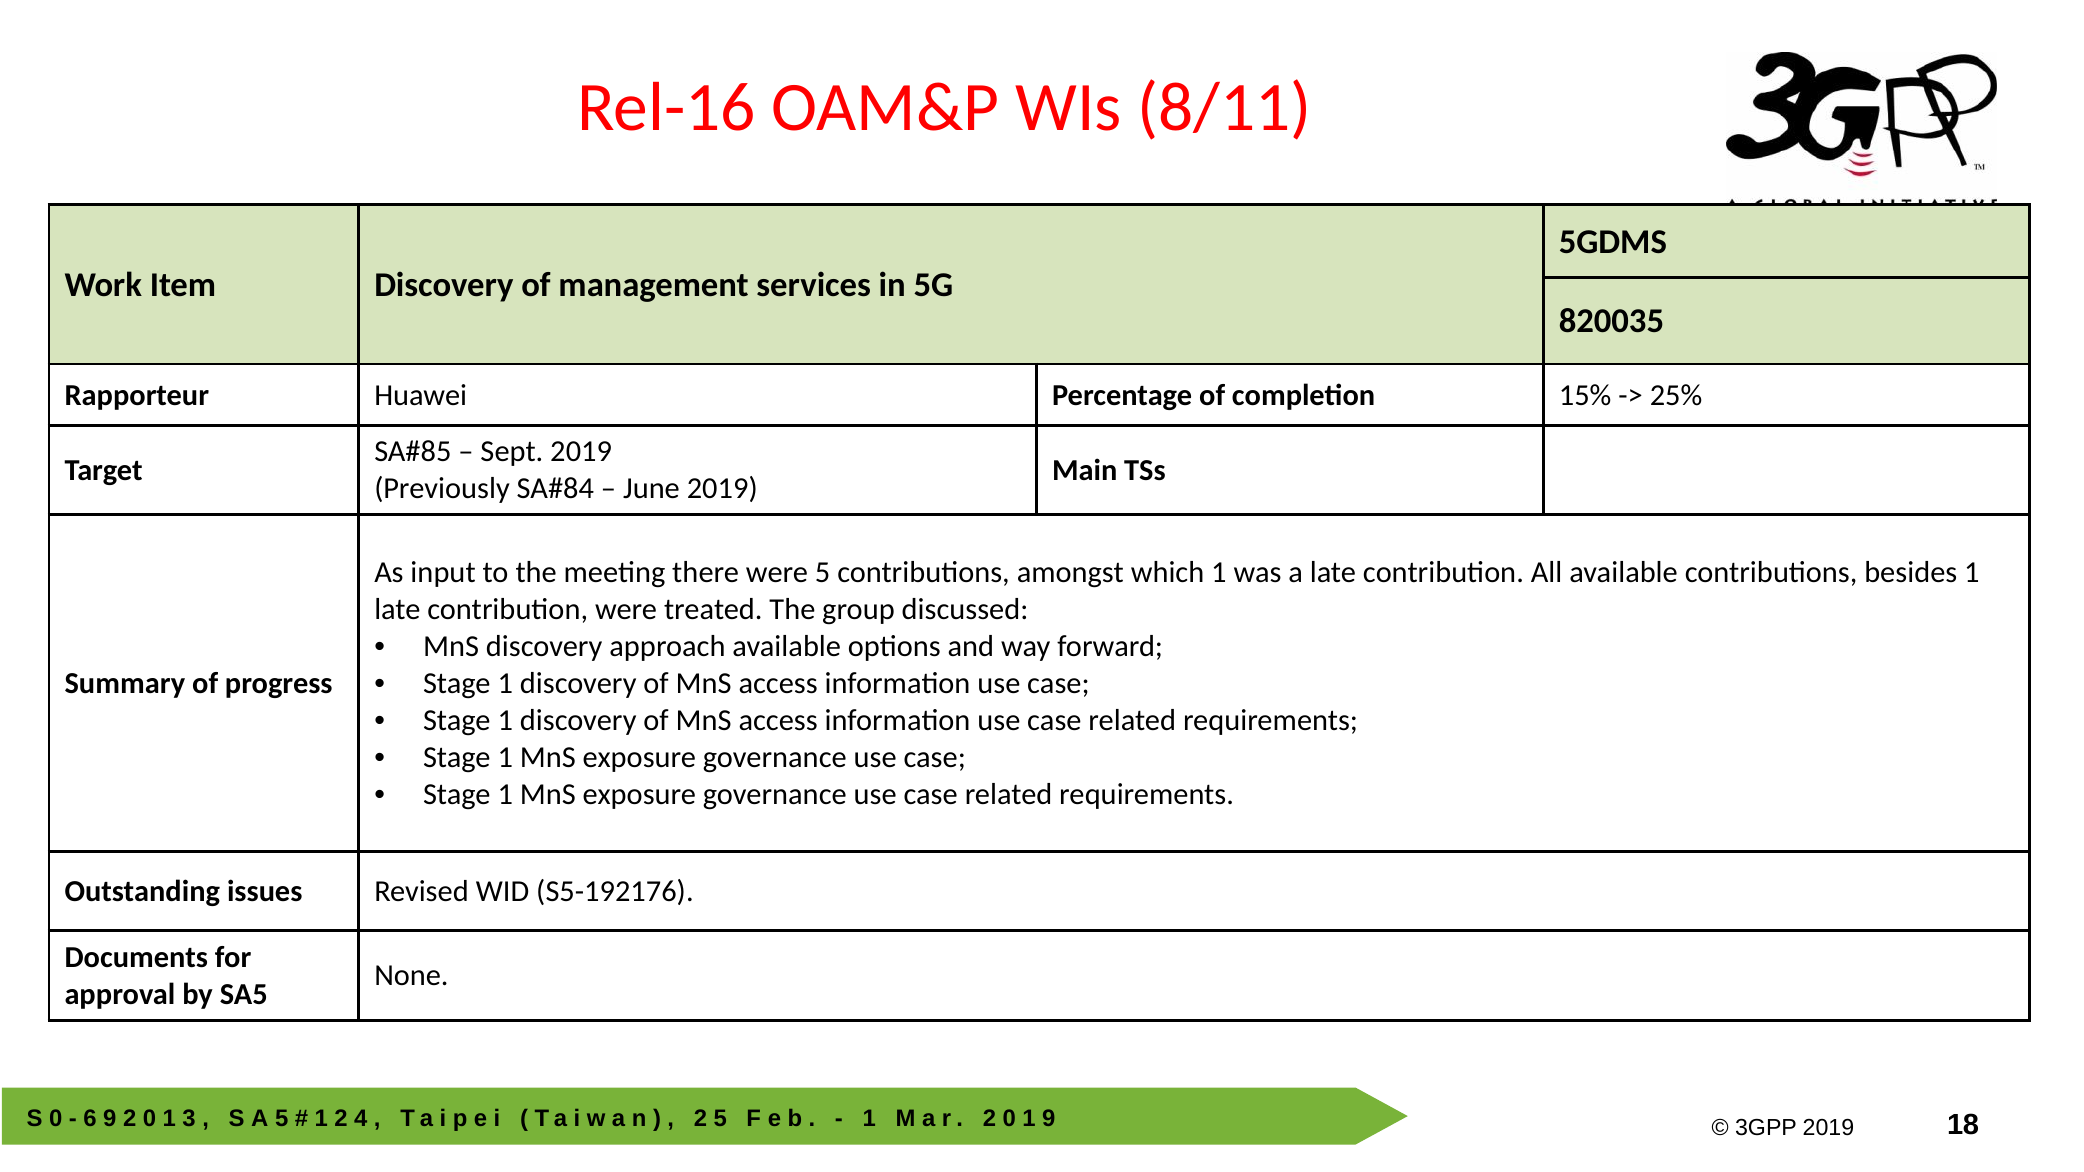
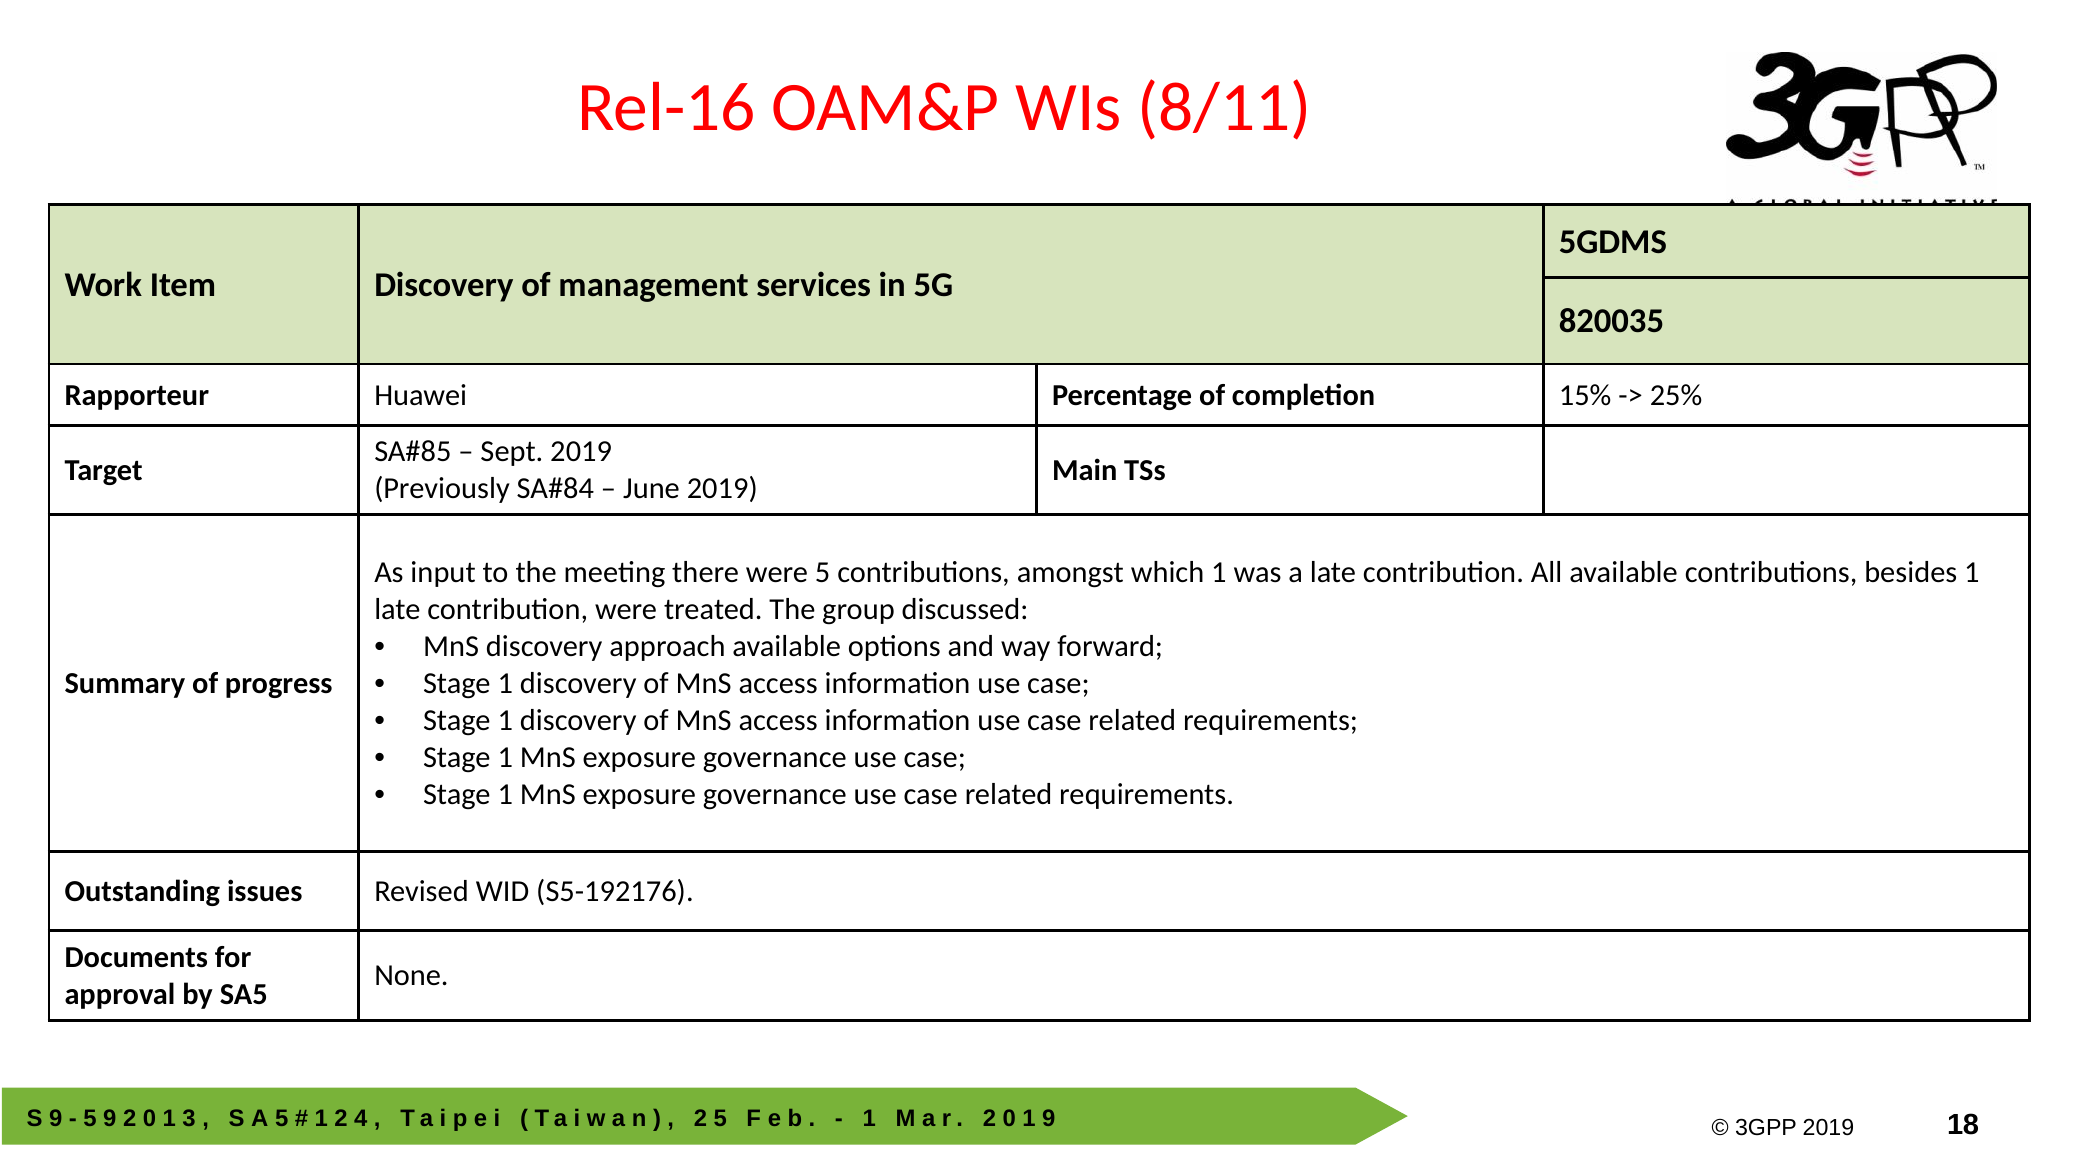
0: 0 -> 9 (56, 1119)
6: 6 -> 5 (90, 1119)
